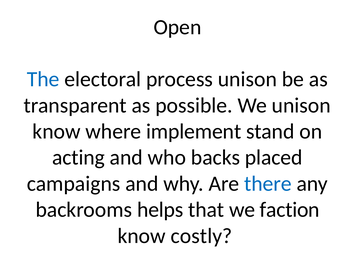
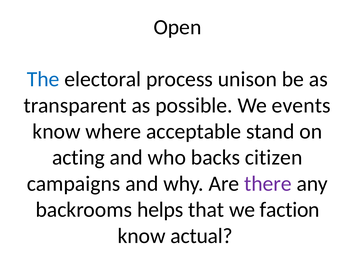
We unison: unison -> events (301, 105)
implement: implement -> acceptable (194, 131)
placed: placed -> citizen (274, 157)
there colour: blue -> purple (268, 183)
costly: costly -> actual (202, 235)
